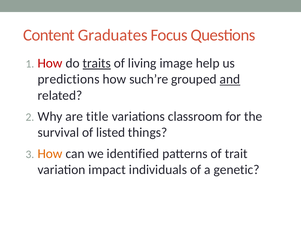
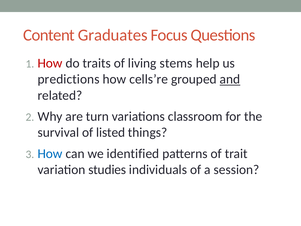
traits underline: present -> none (97, 63)
image: image -> stems (176, 63)
such’re: such’re -> cells’re (149, 79)
title: title -> turn (97, 116)
How colour: orange -> blue (50, 153)
impact: impact -> studies (107, 170)
genetic: genetic -> session (237, 170)
